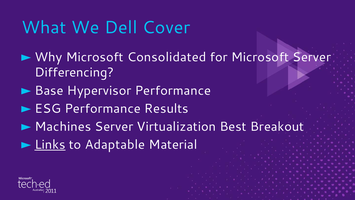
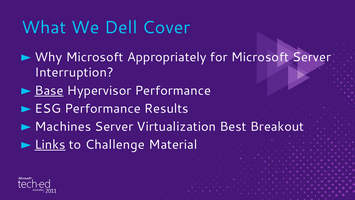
Consolidated: Consolidated -> Appropriately (167, 57)
Differencing: Differencing -> Interruption (74, 72)
Base underline: none -> present (49, 90)
Adaptable: Adaptable -> Challenge (115, 144)
